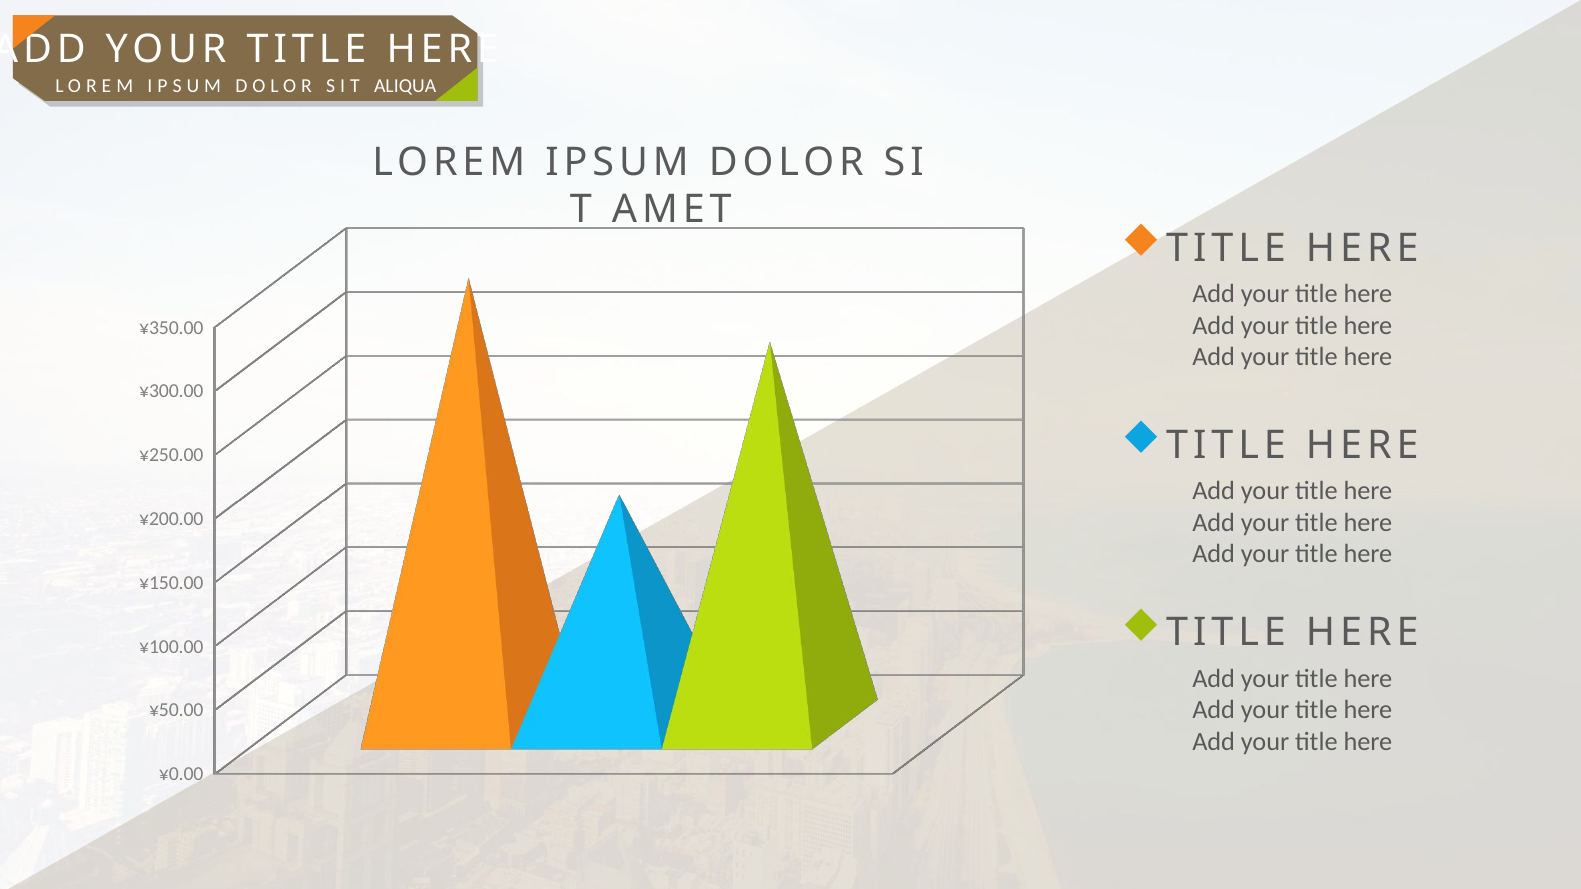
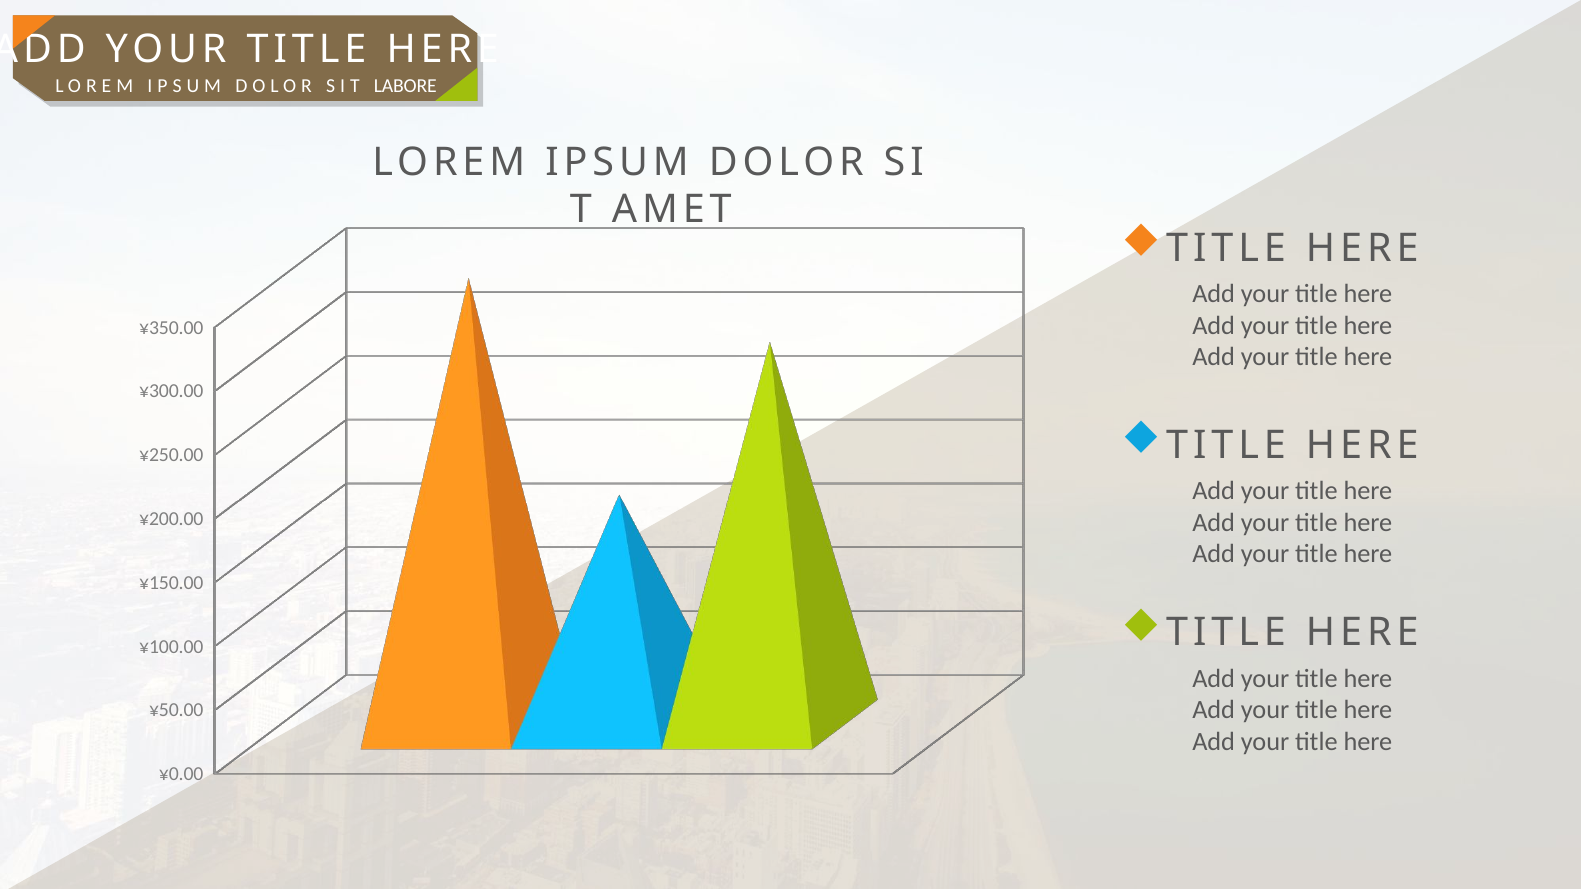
ALIQUA: ALIQUA -> LABORE (405, 86)
